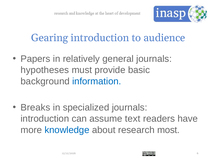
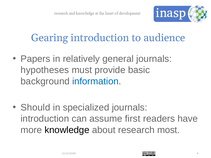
Breaks: Breaks -> Should (35, 108)
text: text -> first (133, 119)
knowledge colour: blue -> black (67, 130)
